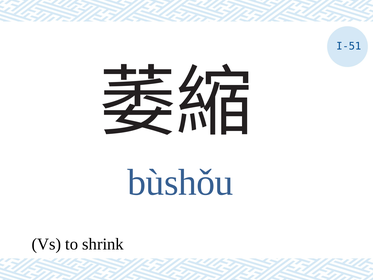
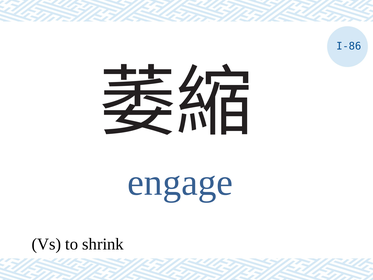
I-51: I-51 -> I-86 (349, 46)
bùshǒu: bùshǒu -> engage (180, 182)
